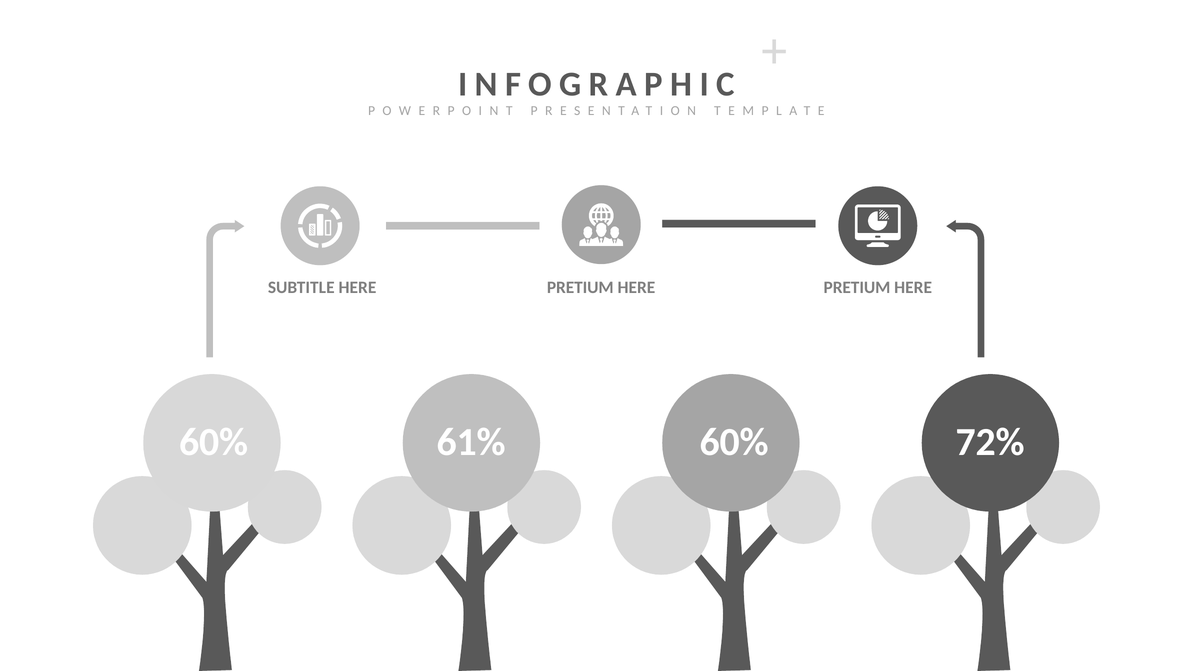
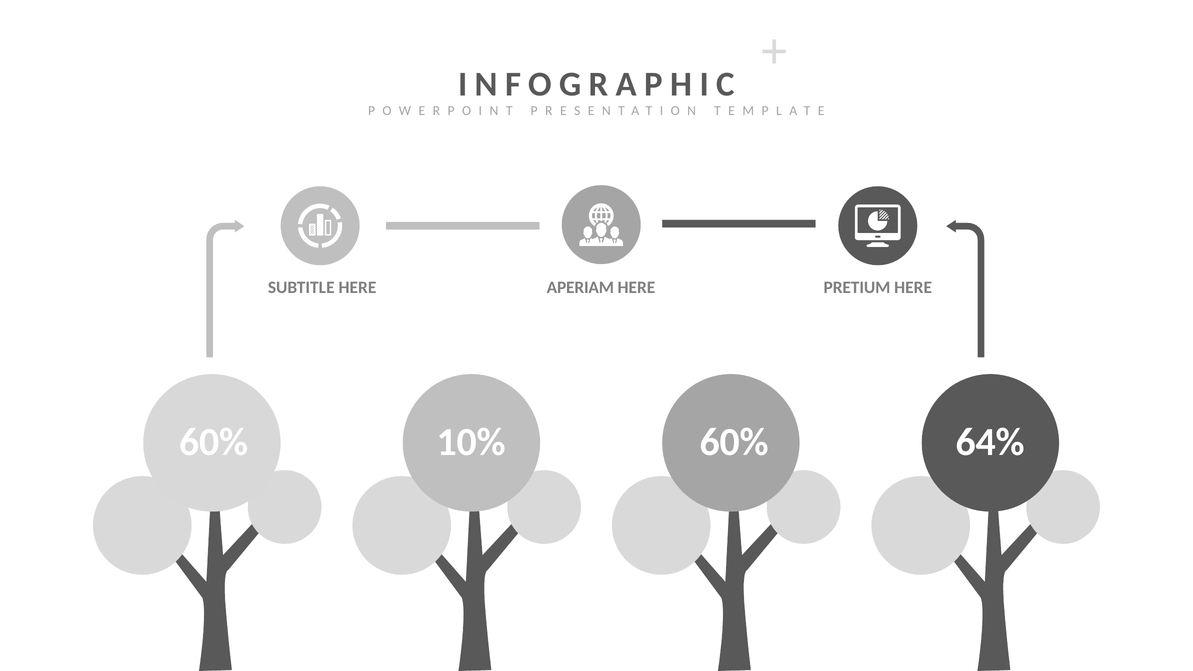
SUBTITLE HERE PRETIUM: PRETIUM -> APERIAM (580, 287)
61%: 61% -> 10% (471, 442)
72%: 72% -> 64% (990, 442)
